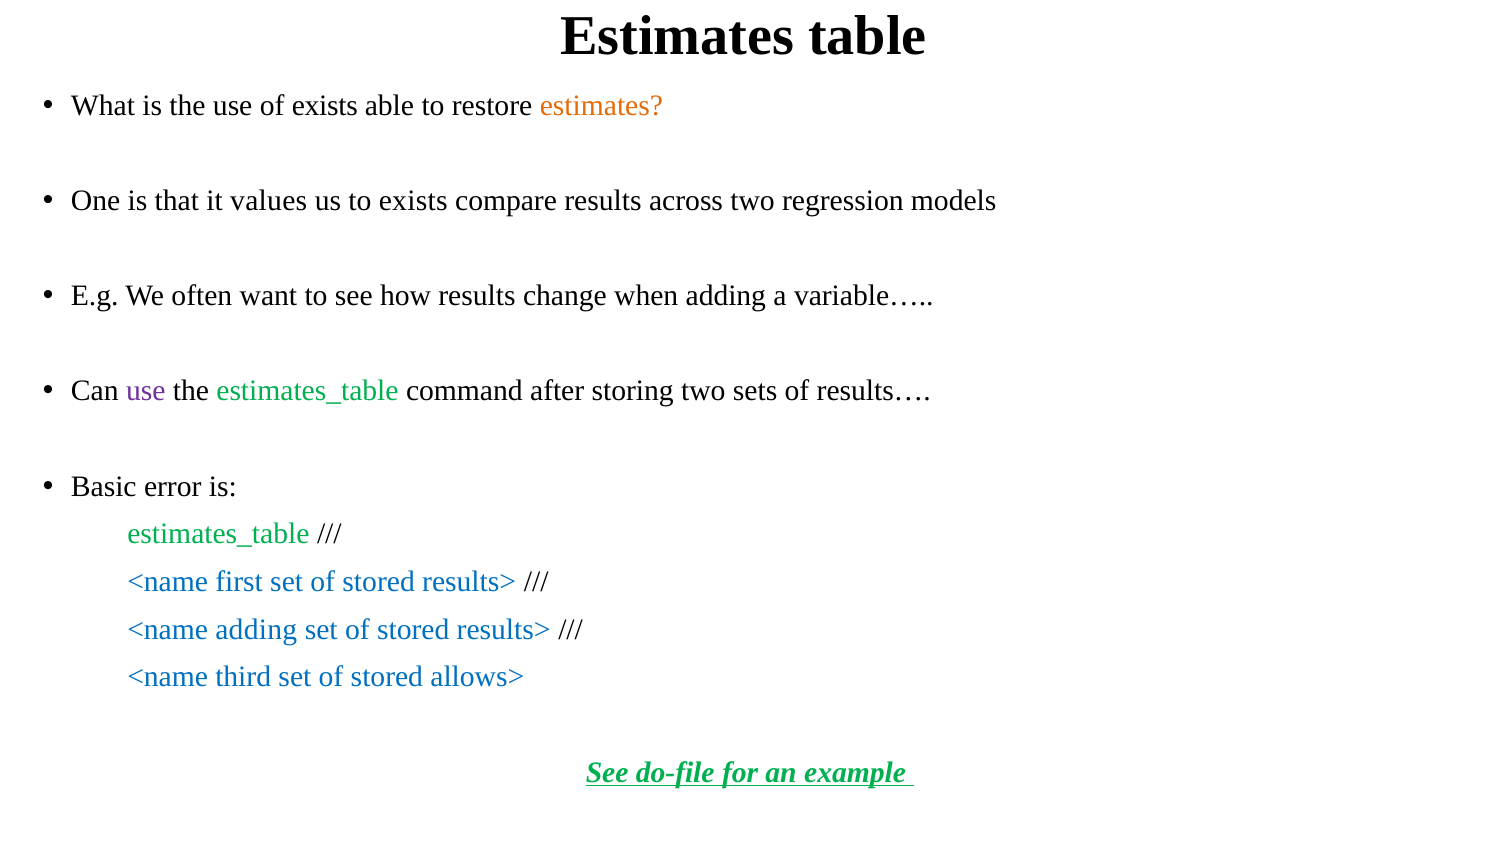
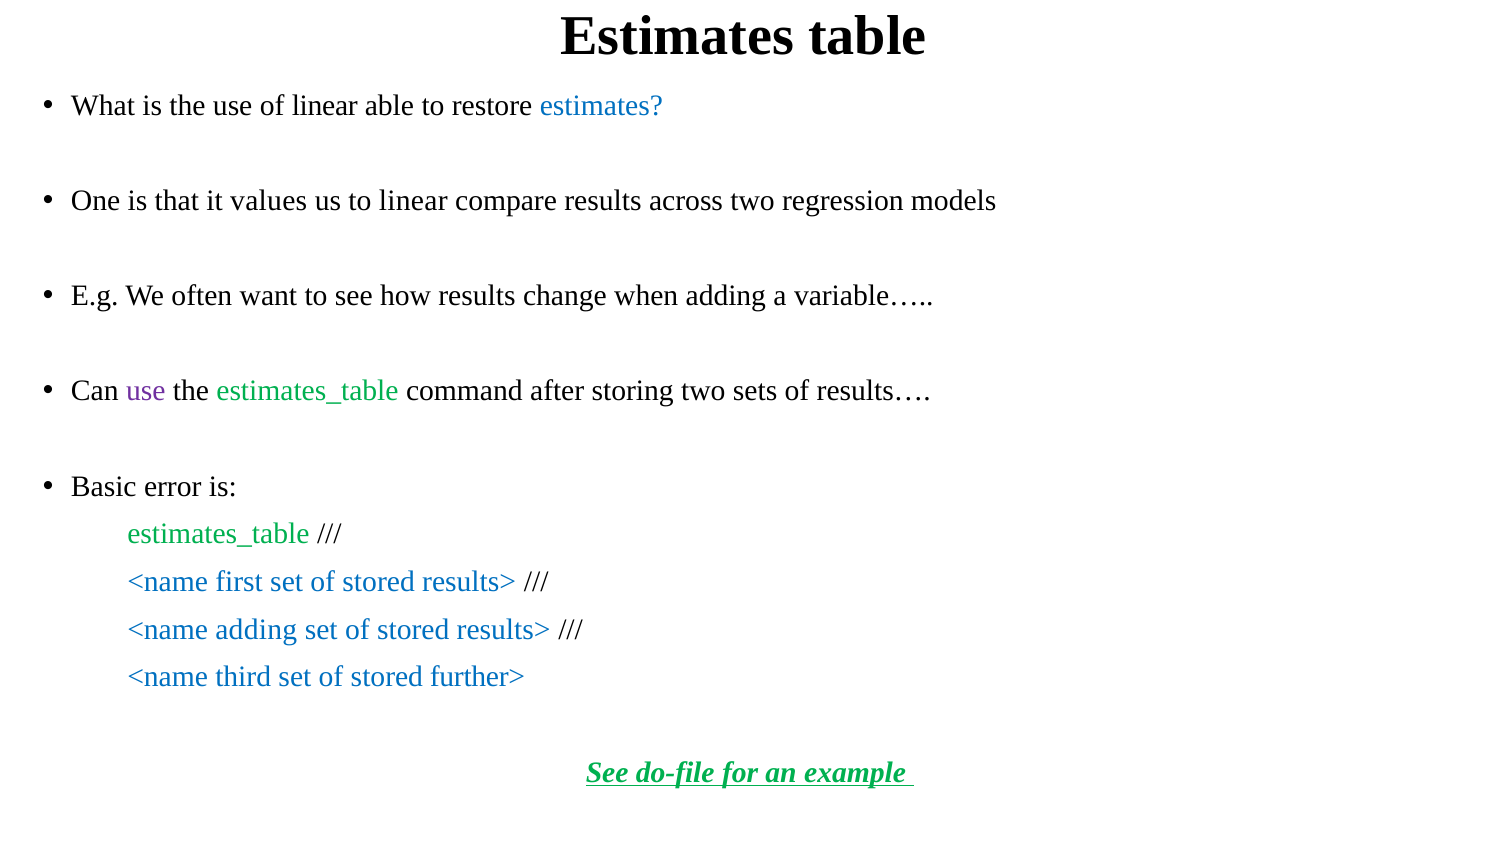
of exists: exists -> linear (325, 105)
estimates colour: orange -> blue (601, 105)
to exists: exists -> linear (413, 201)
allows>: allows> -> further> (477, 677)
